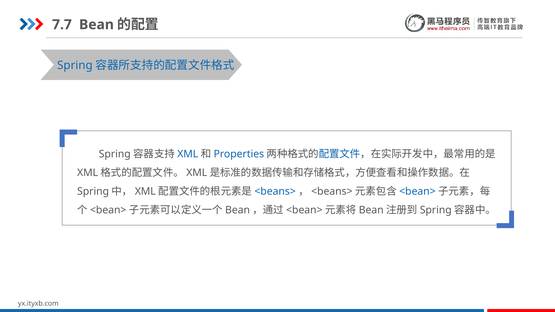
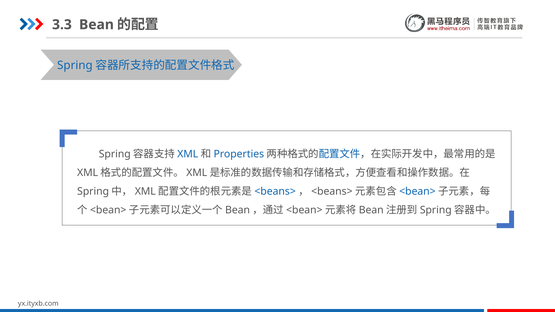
7.7: 7.7 -> 3.3 (62, 25)
